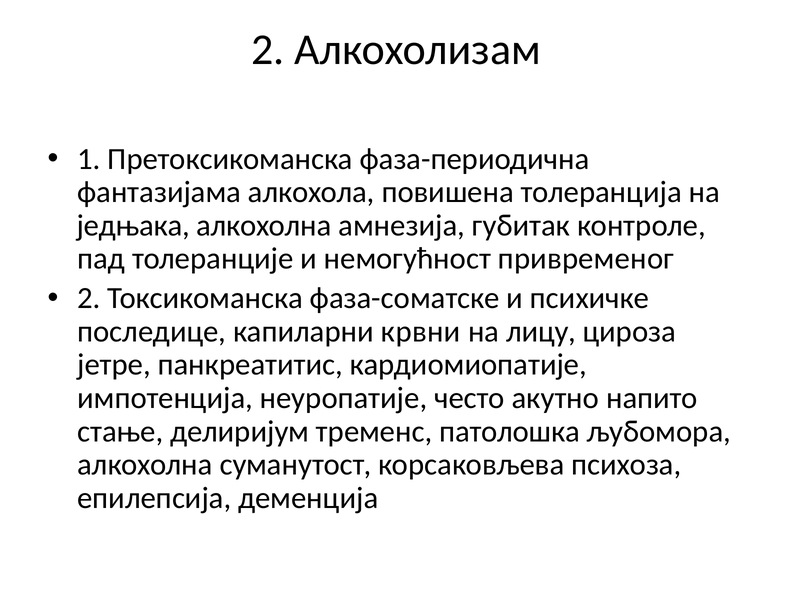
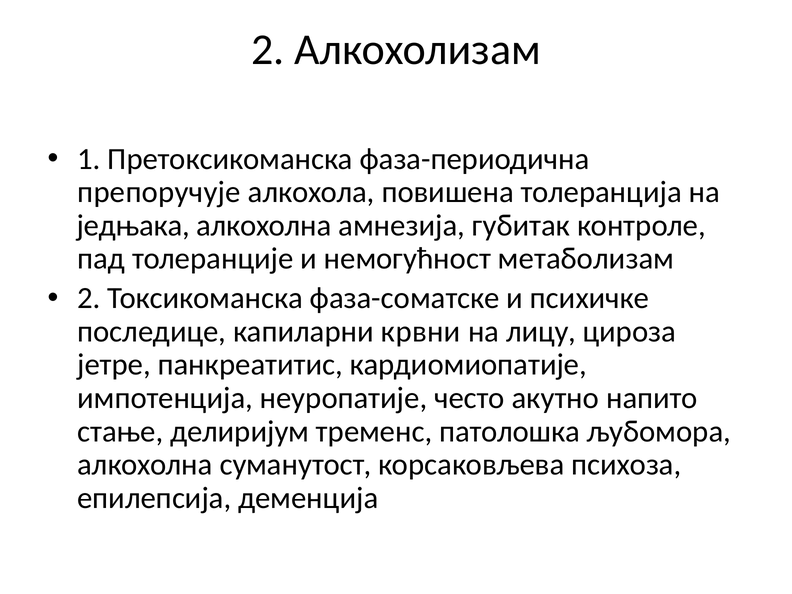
фантазијама: фантазијама -> препоручује (159, 192)
привременог: привременог -> метаболизам (586, 259)
